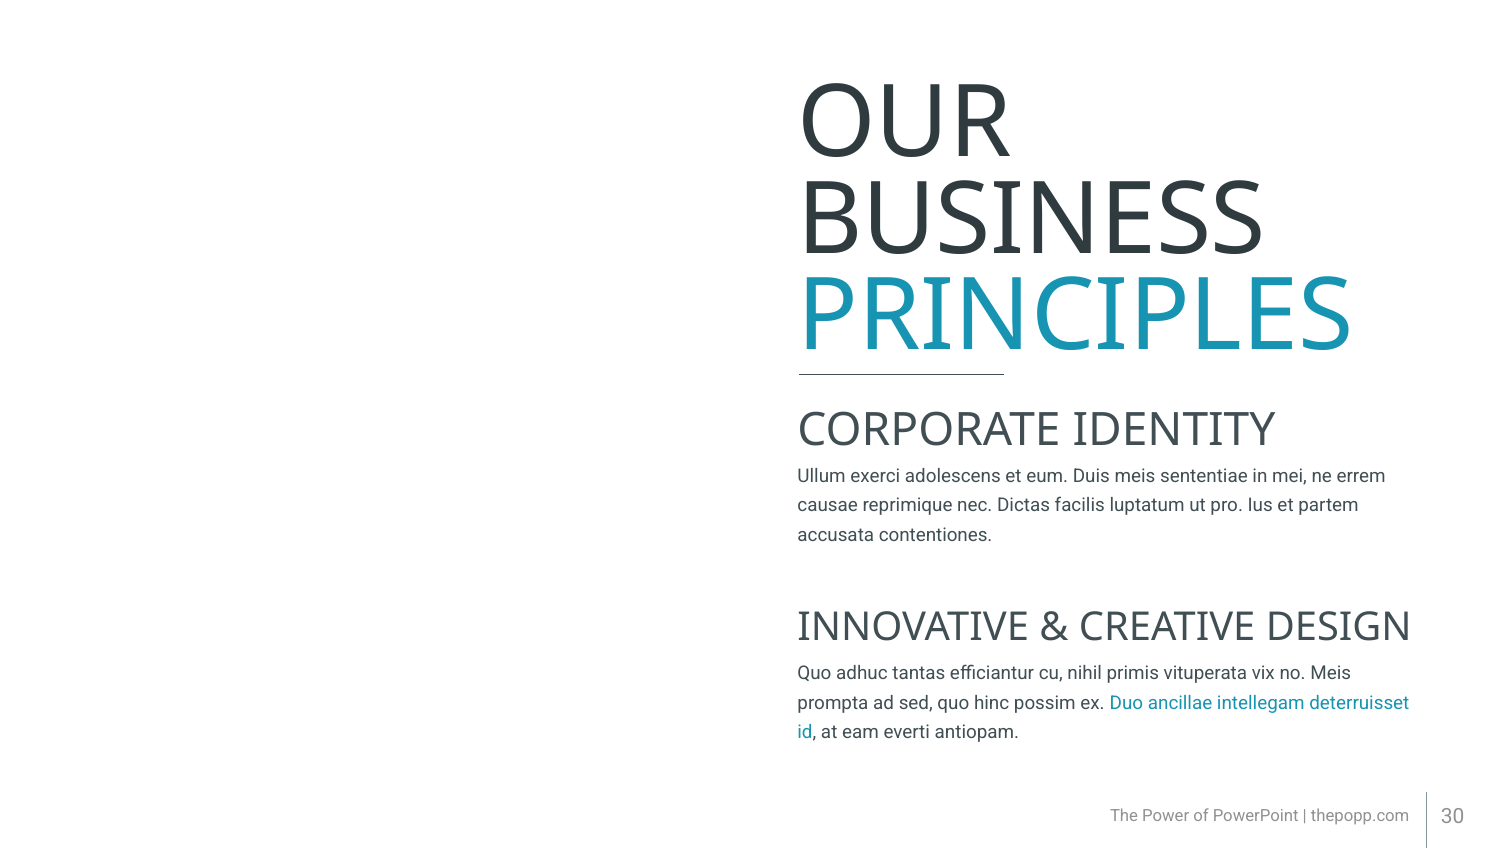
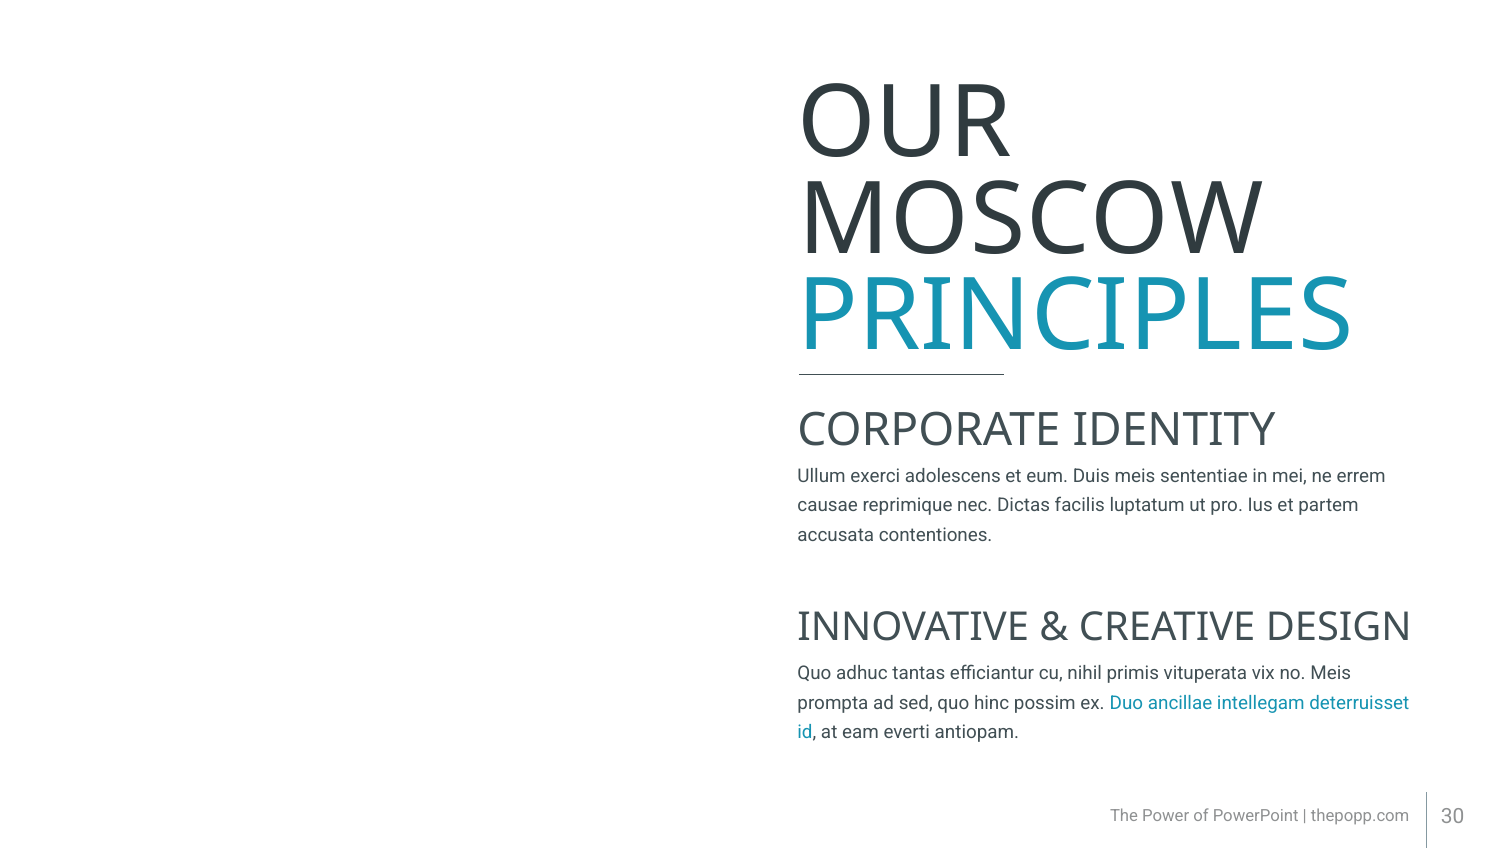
BUSINESS: BUSINESS -> MOSCOW (1031, 220)
